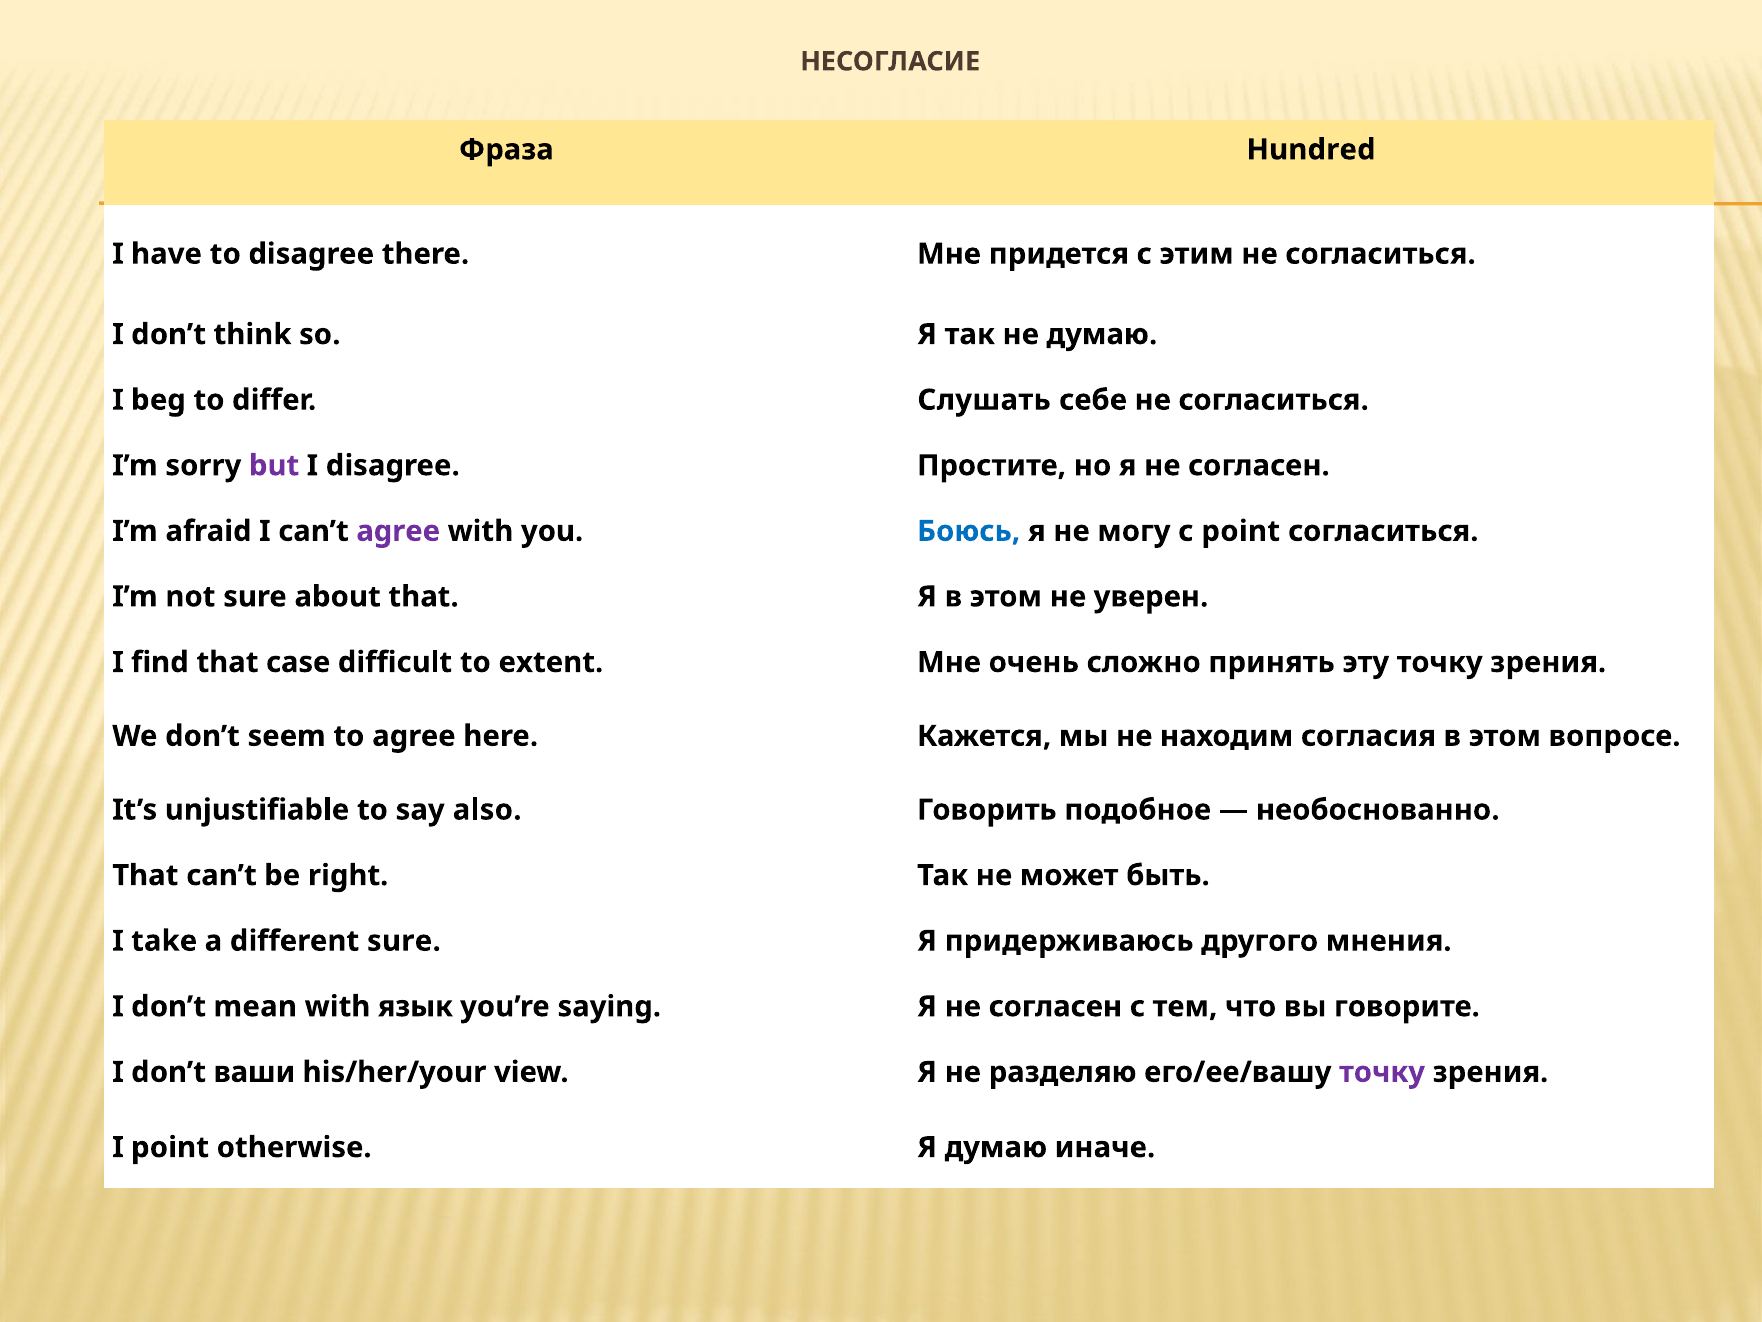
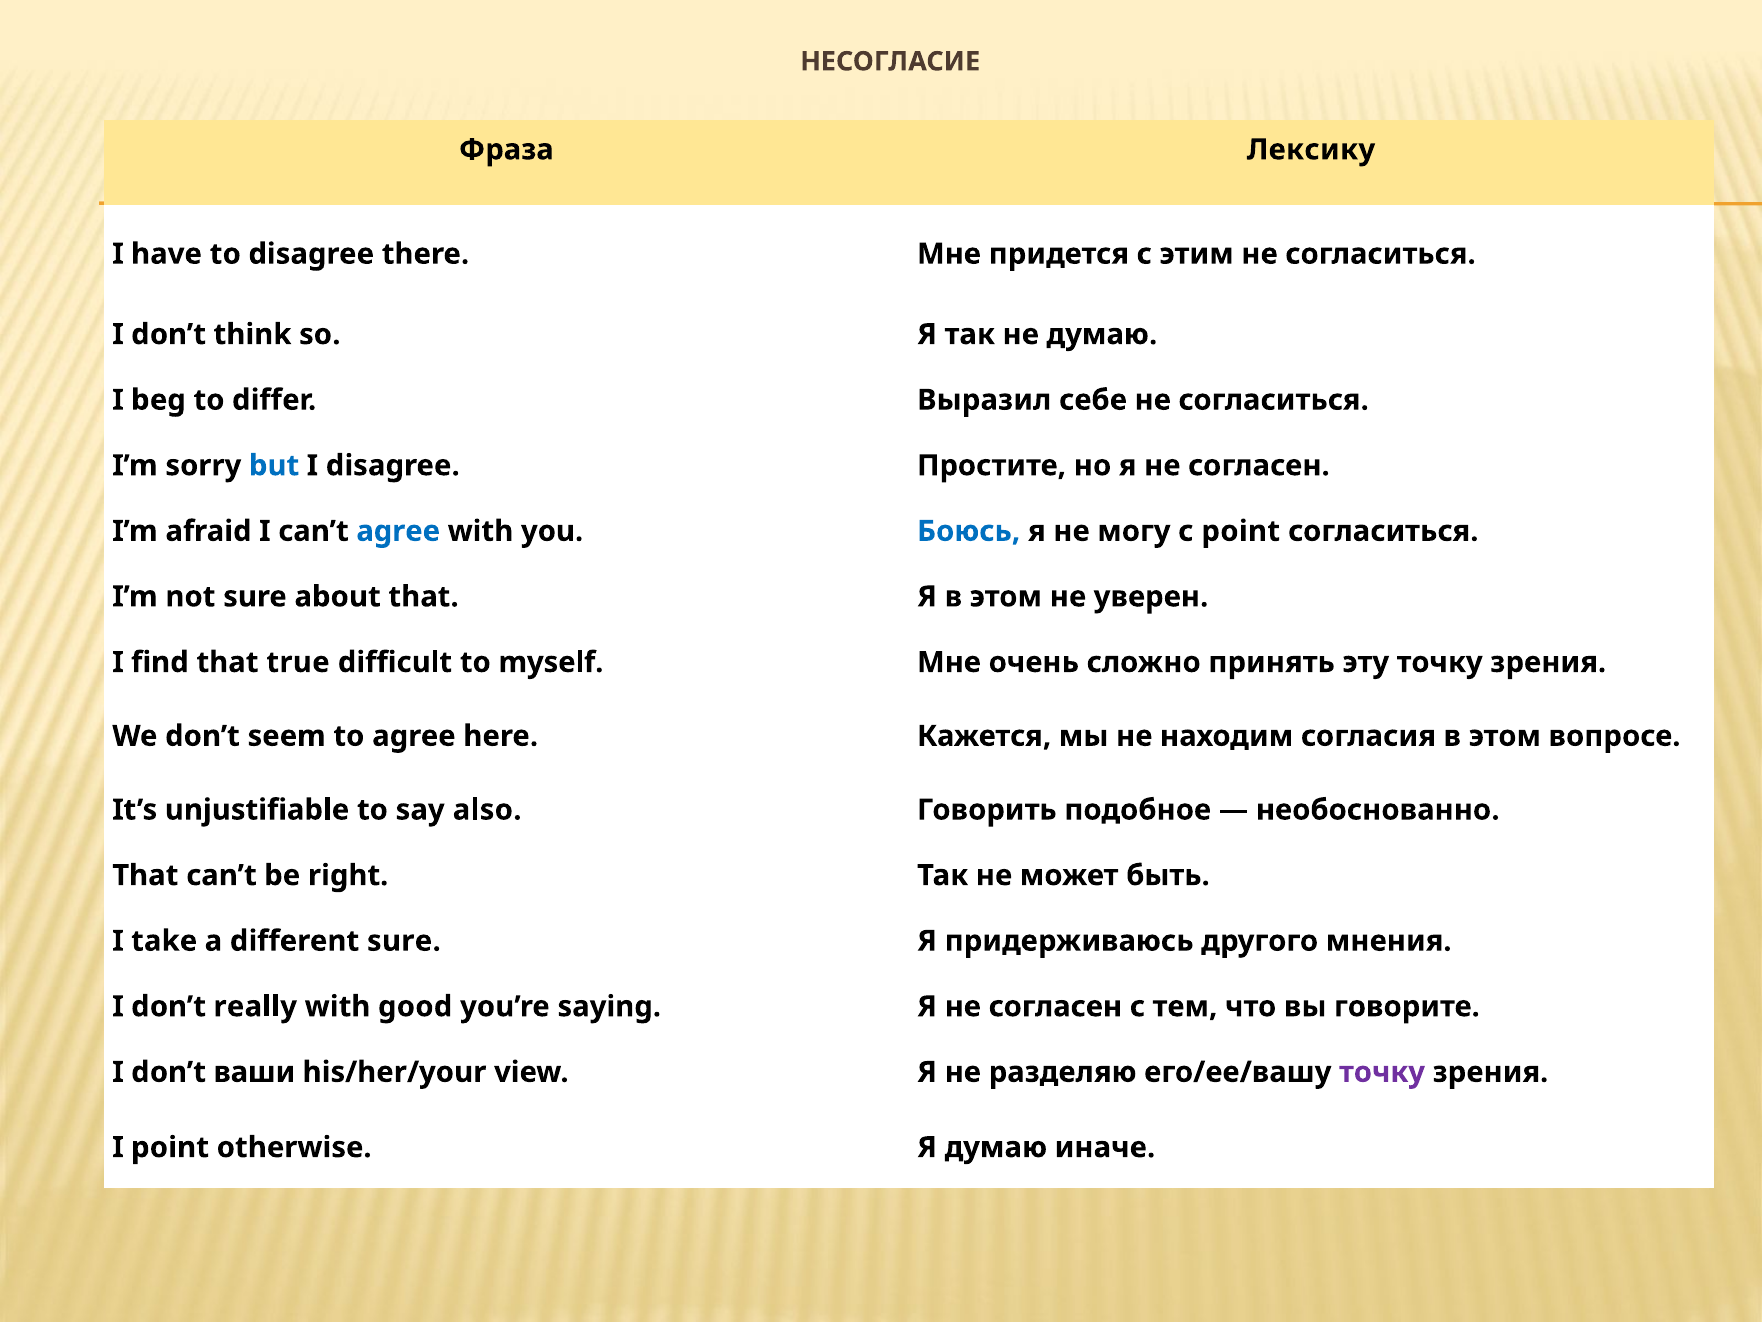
Hundred: Hundred -> Лексику (1311, 150)
Слушать: Слушать -> Выразил (984, 400)
but colour: purple -> blue (274, 465)
agree colour: purple -> blue (398, 531)
case: case -> true (298, 662)
extent: extent -> myself (551, 662)
mean: mean -> really (255, 1006)
язык: язык -> good (415, 1006)
